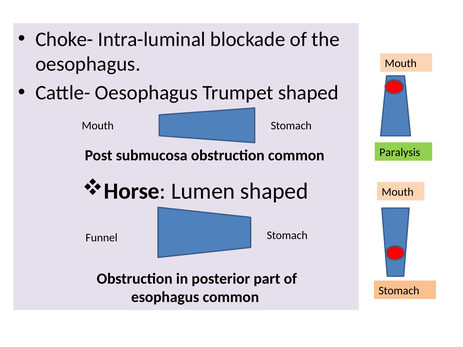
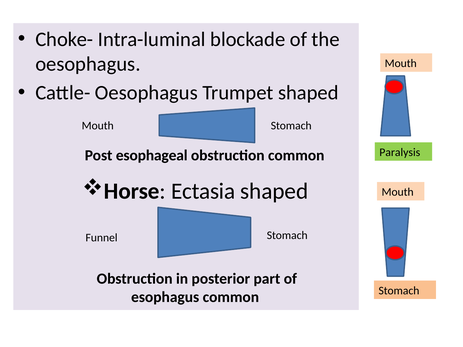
submucosa: submucosa -> esophageal (152, 155)
Lumen: Lumen -> Ectasia (203, 191)
